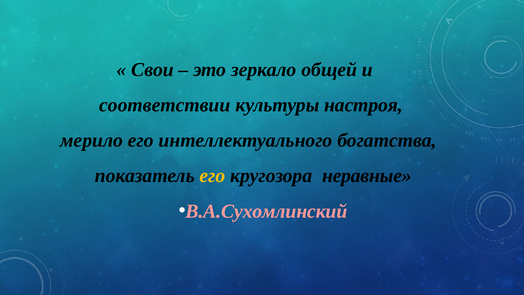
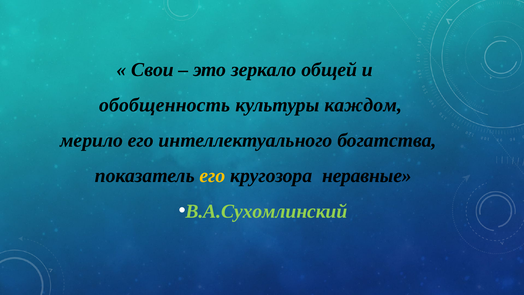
соответствии: соответствии -> обобщенность (165, 105)
настроя: настроя -> каждом (363, 105)
В.А.Сухомлинский colour: pink -> light green (266, 211)
